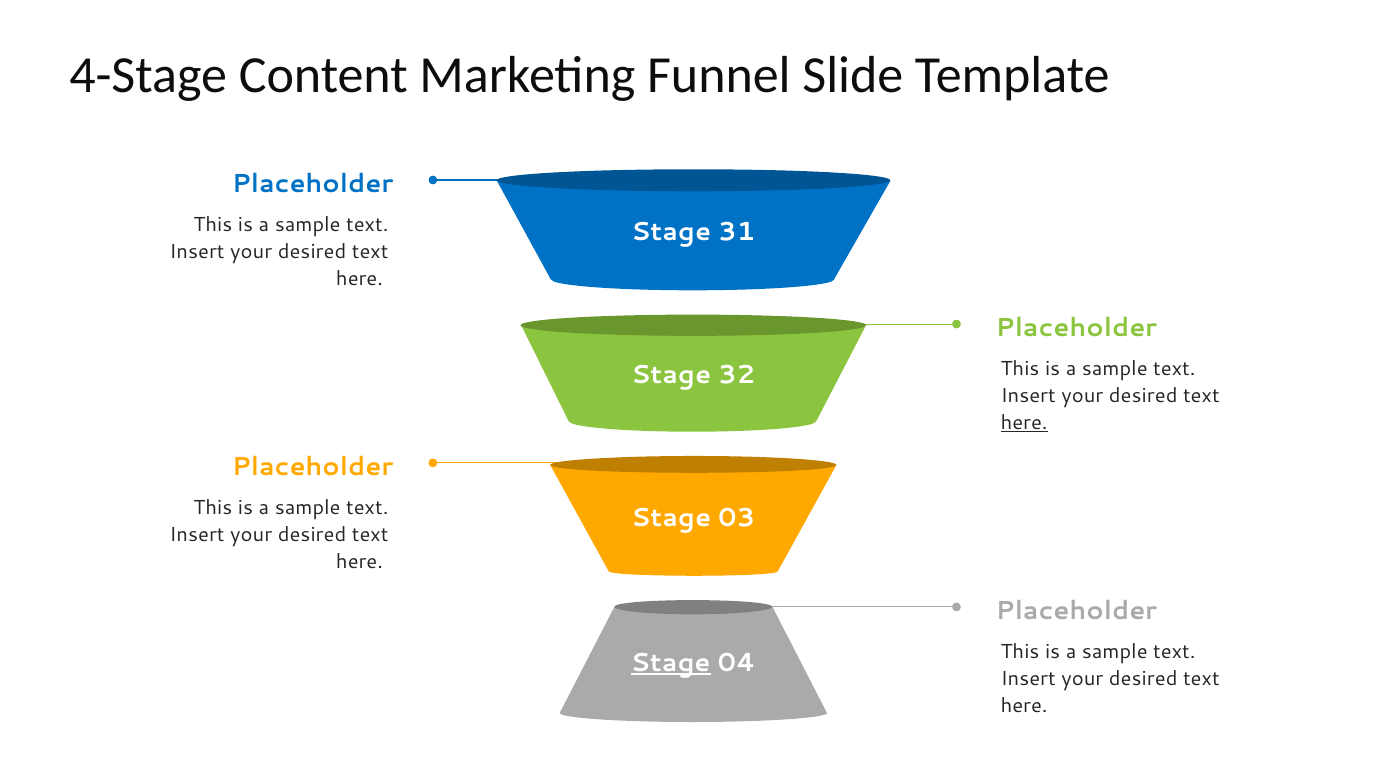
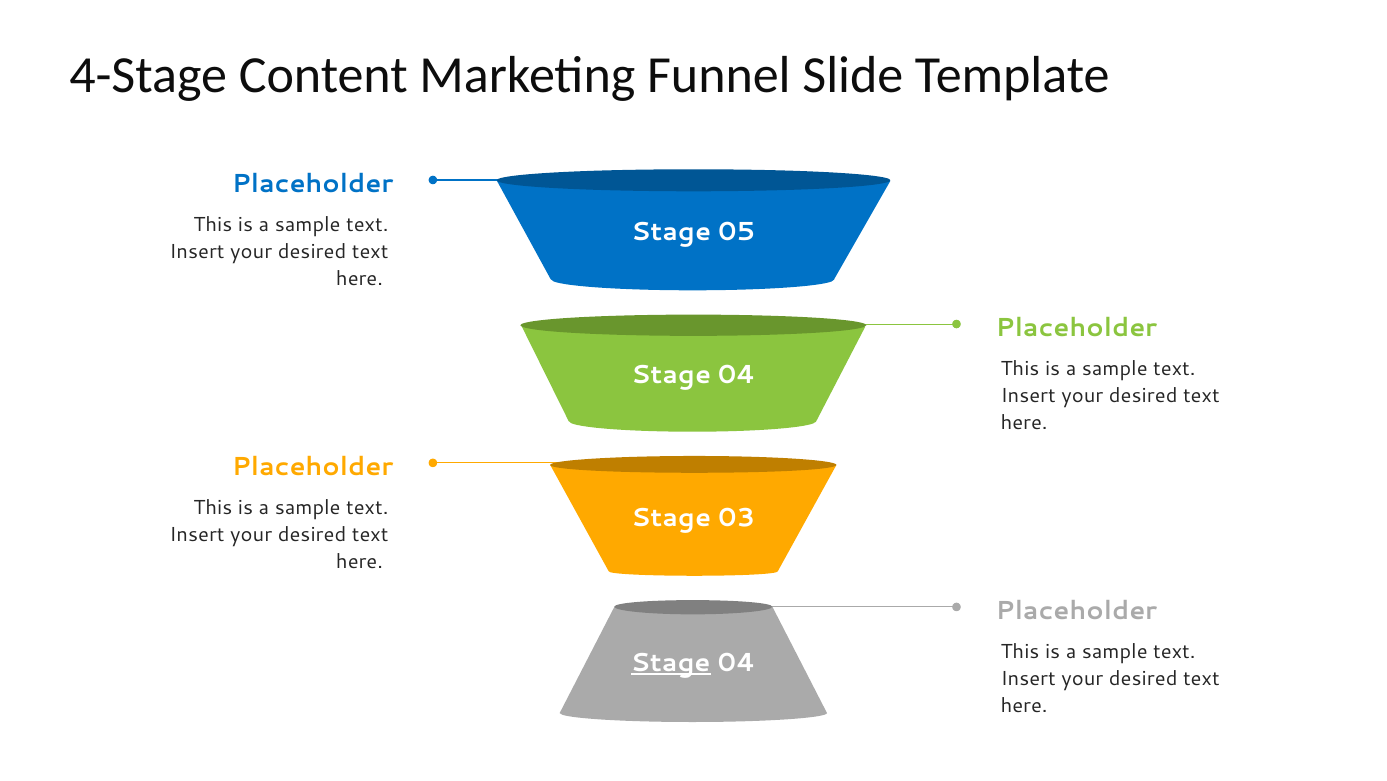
31: 31 -> 05 (737, 231)
32: 32 -> 04 (737, 375)
here underline: present -> none (1024, 422)
